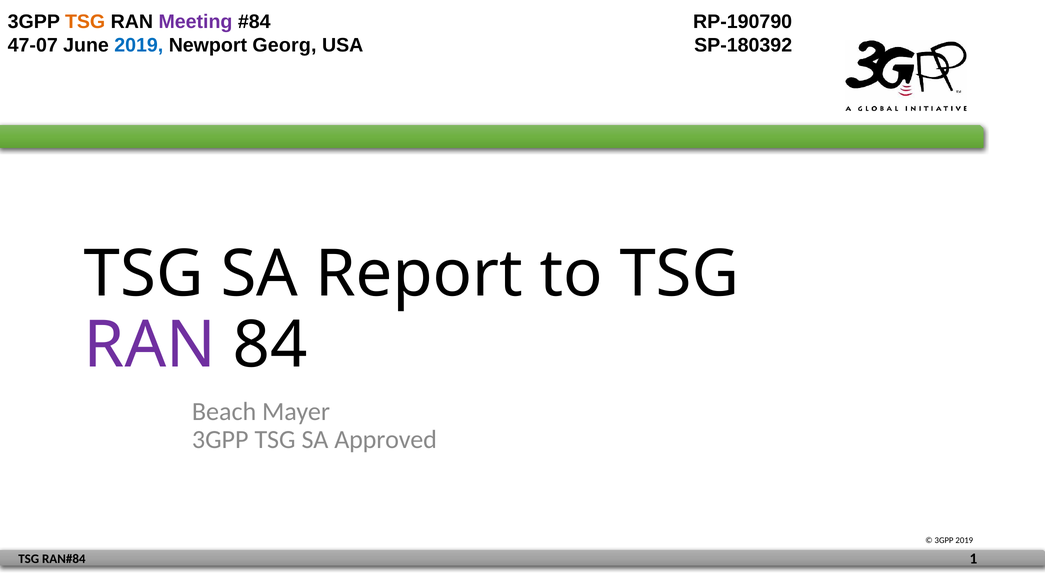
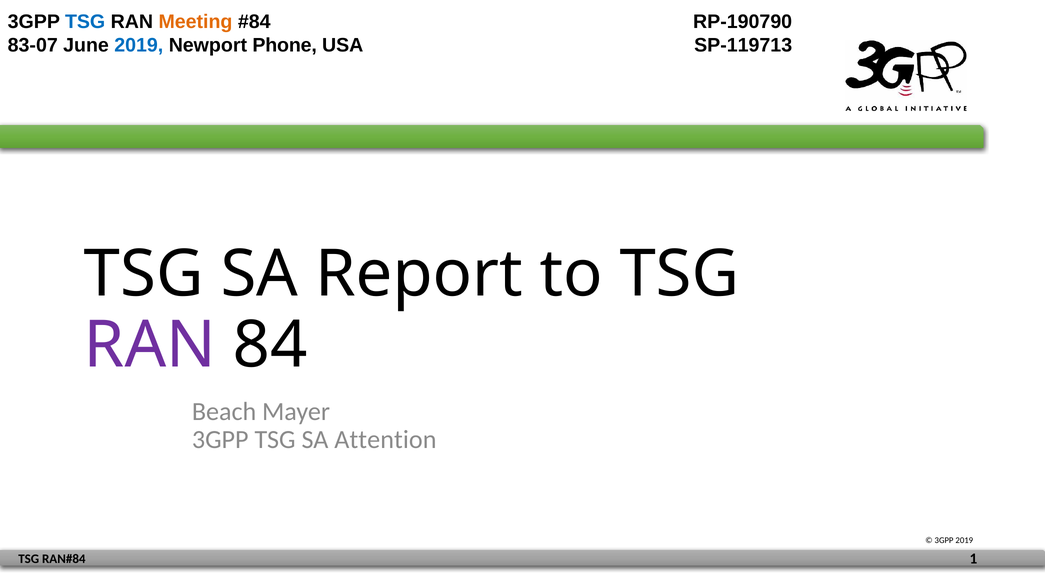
TSG colour: orange -> blue (85, 22)
Meeting colour: purple -> orange (195, 22)
47-07: 47-07 -> 83-07 (33, 45)
Georg: Georg -> Phone (285, 45)
SP-180392: SP-180392 -> SP-119713 (743, 45)
Approved: Approved -> Attention (385, 439)
